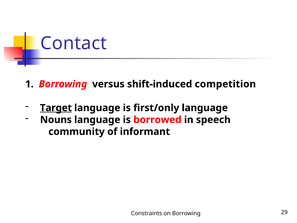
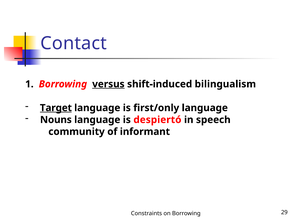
versus underline: none -> present (108, 84)
competition: competition -> bilingualism (225, 84)
borrowed: borrowed -> despiertó (157, 120)
